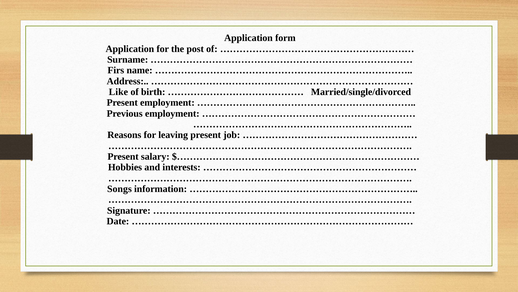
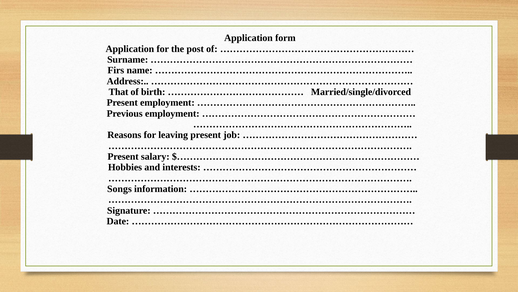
Like: Like -> That (119, 92)
